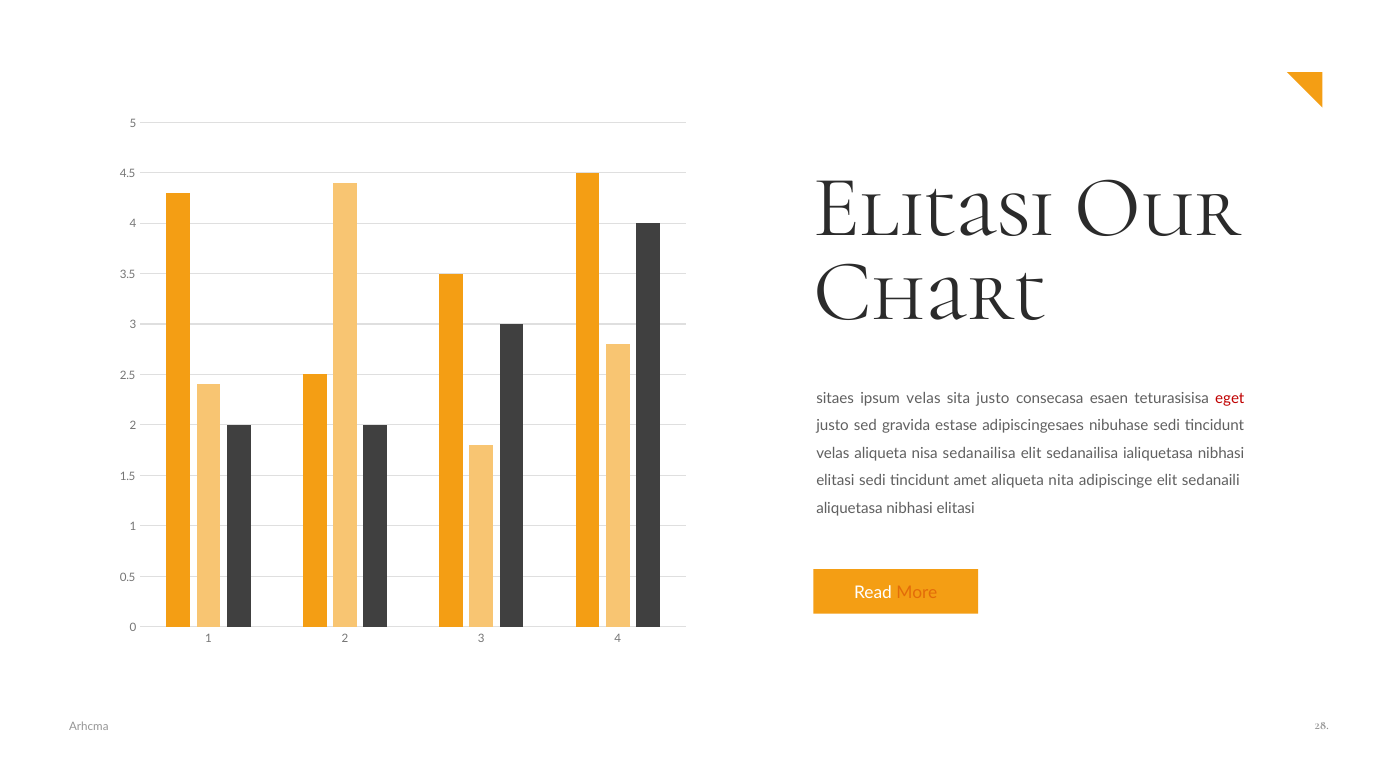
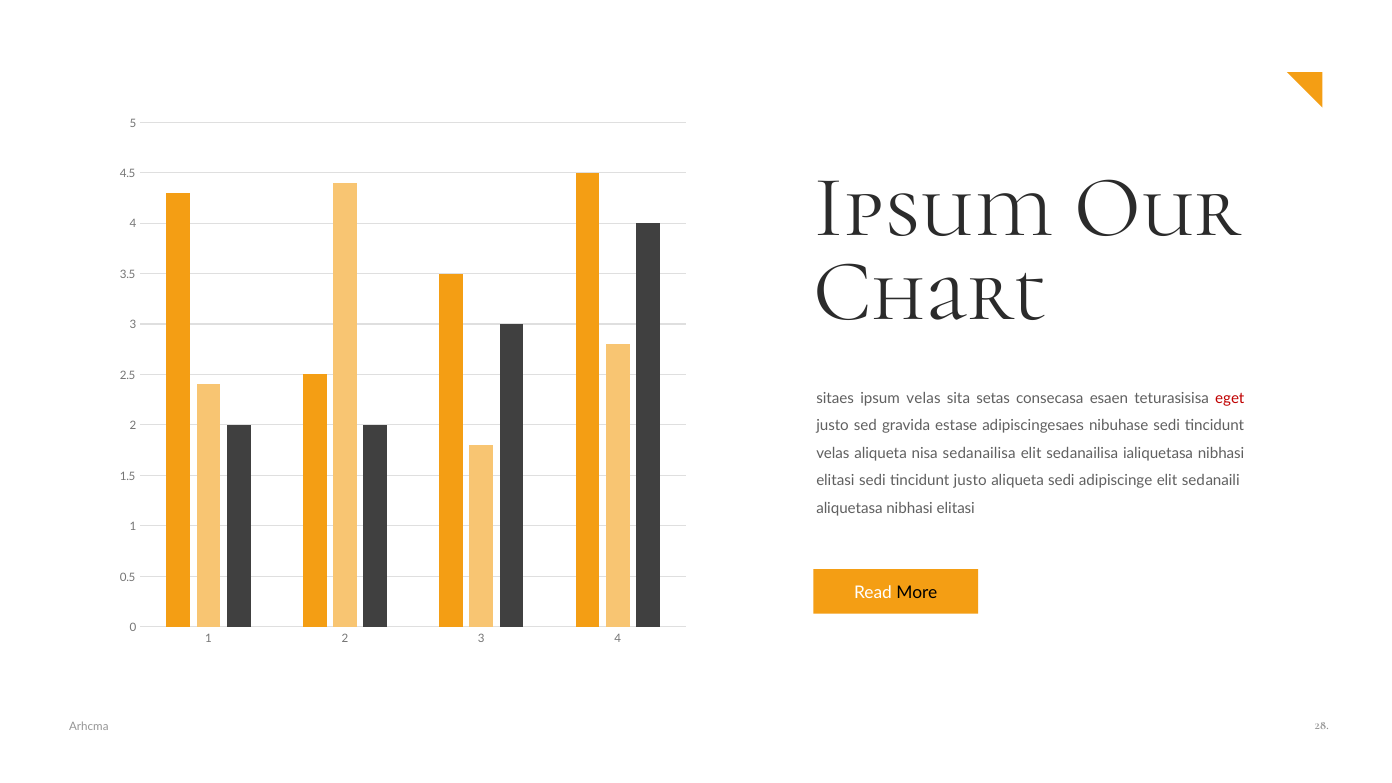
Elitasi: Elitasi -> Ipsum (934, 207)
sita justo: justo -> setas (993, 399)
tincidunt amet: amet -> justo (970, 481)
aliqueta nita: nita -> sedi (1061, 481)
More colour: orange -> black (917, 592)
